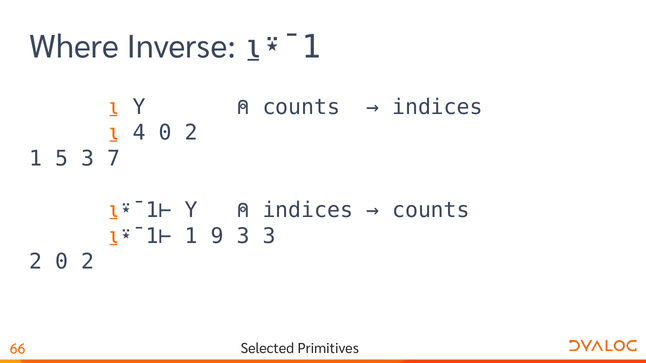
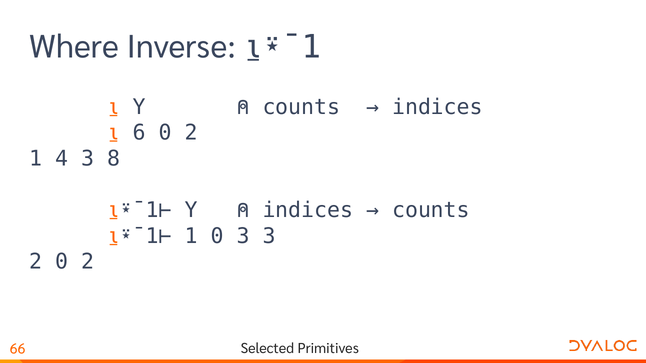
4: 4 -> 6 (139, 133)
5: 5 -> 4 (62, 159)
7: 7 -> 8 (114, 159)
1 9: 9 -> 0 (217, 236)
